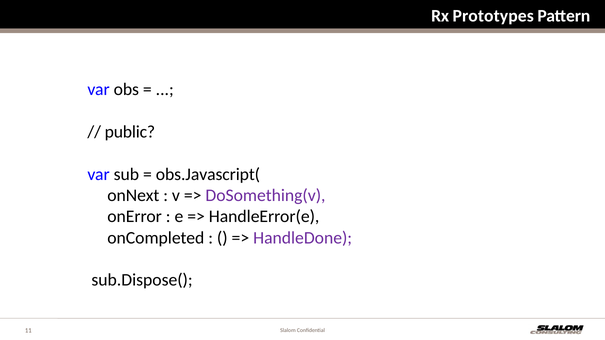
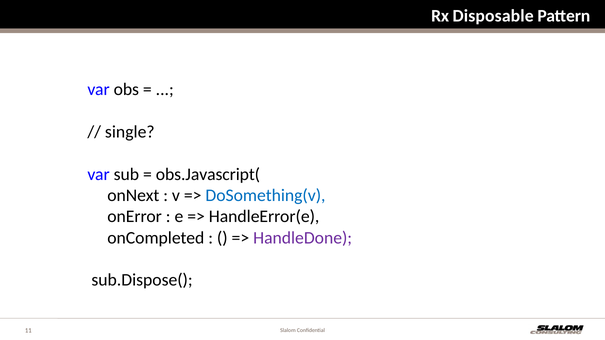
Prototypes: Prototypes -> Disposable (493, 16)
public: public -> single (130, 132)
DoSomething(v colour: purple -> blue (265, 196)
